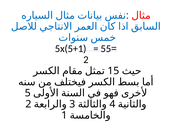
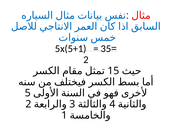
55: 55 -> 35 (106, 49)
